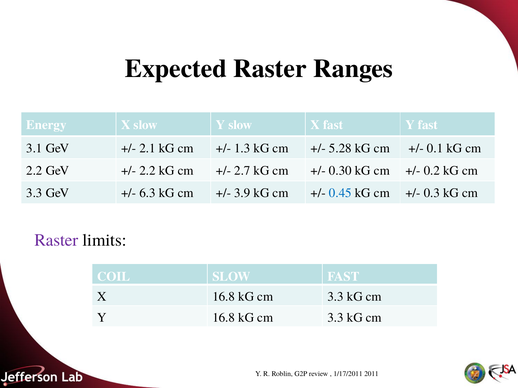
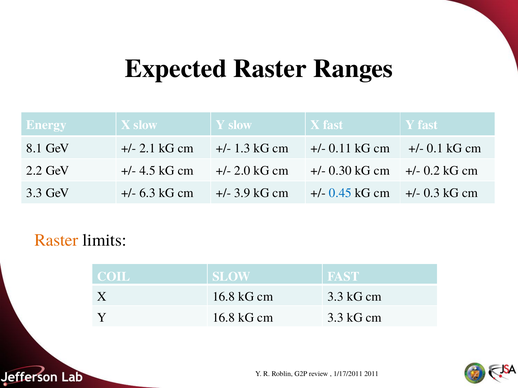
3.1: 3.1 -> 8.1 (34, 148)
5.28: 5.28 -> 0.11 (340, 148)
2.2: 2.2 -> 4.5 (148, 171)
2.7: 2.7 -> 2.0 (242, 171)
Raster colour: purple -> orange (56, 240)
